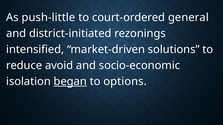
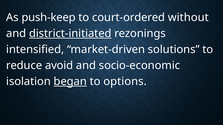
push-little: push-little -> push-keep (49, 18)
general: general -> without (188, 18)
district-initiated underline: none -> present (70, 34)
